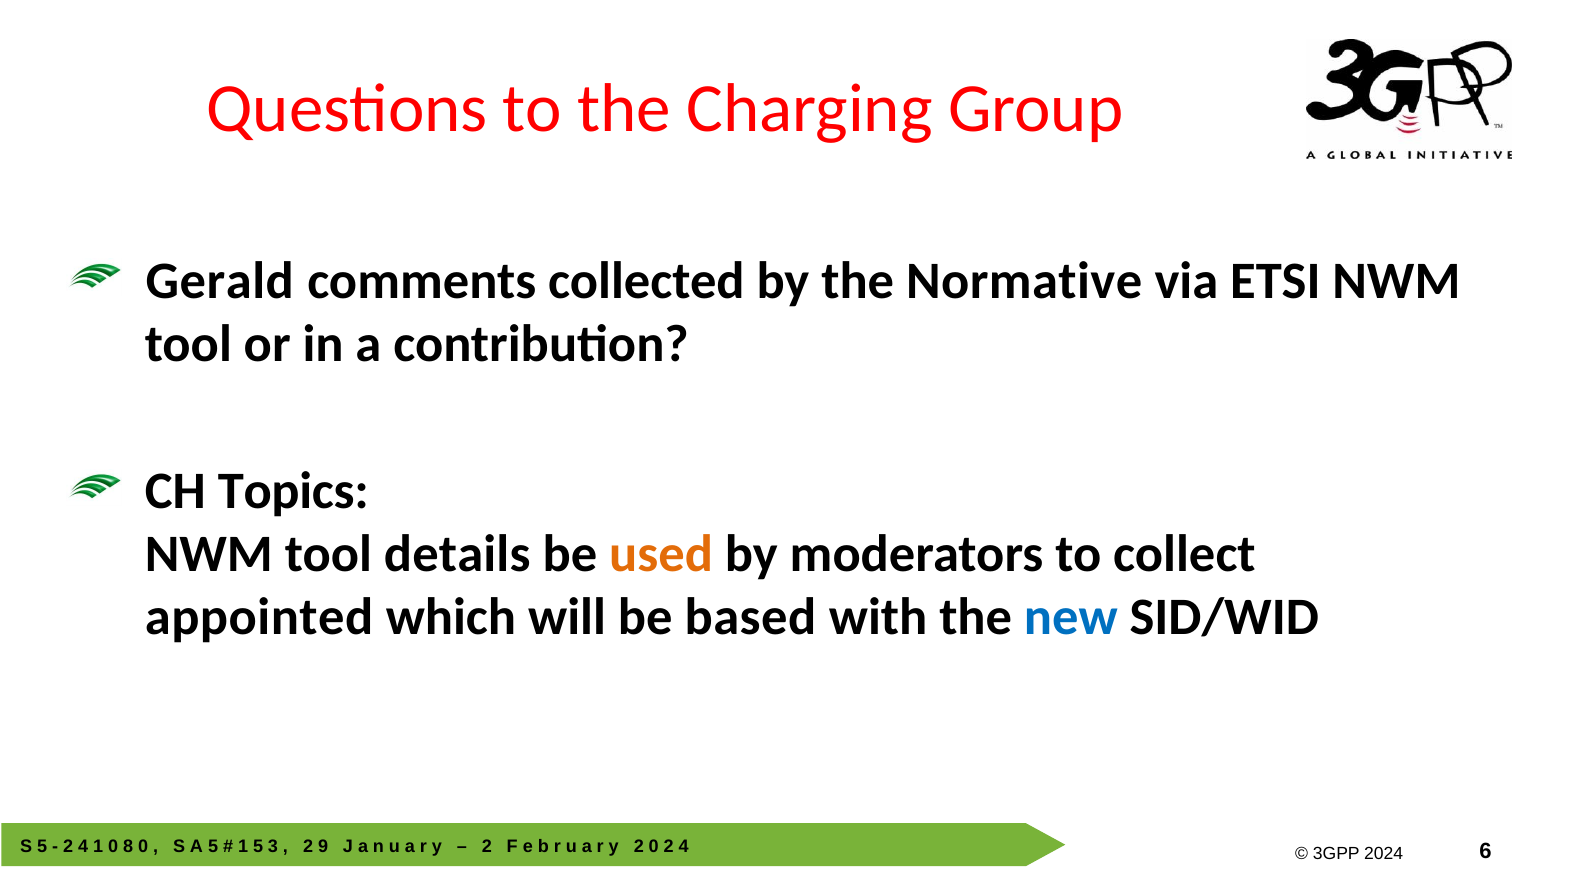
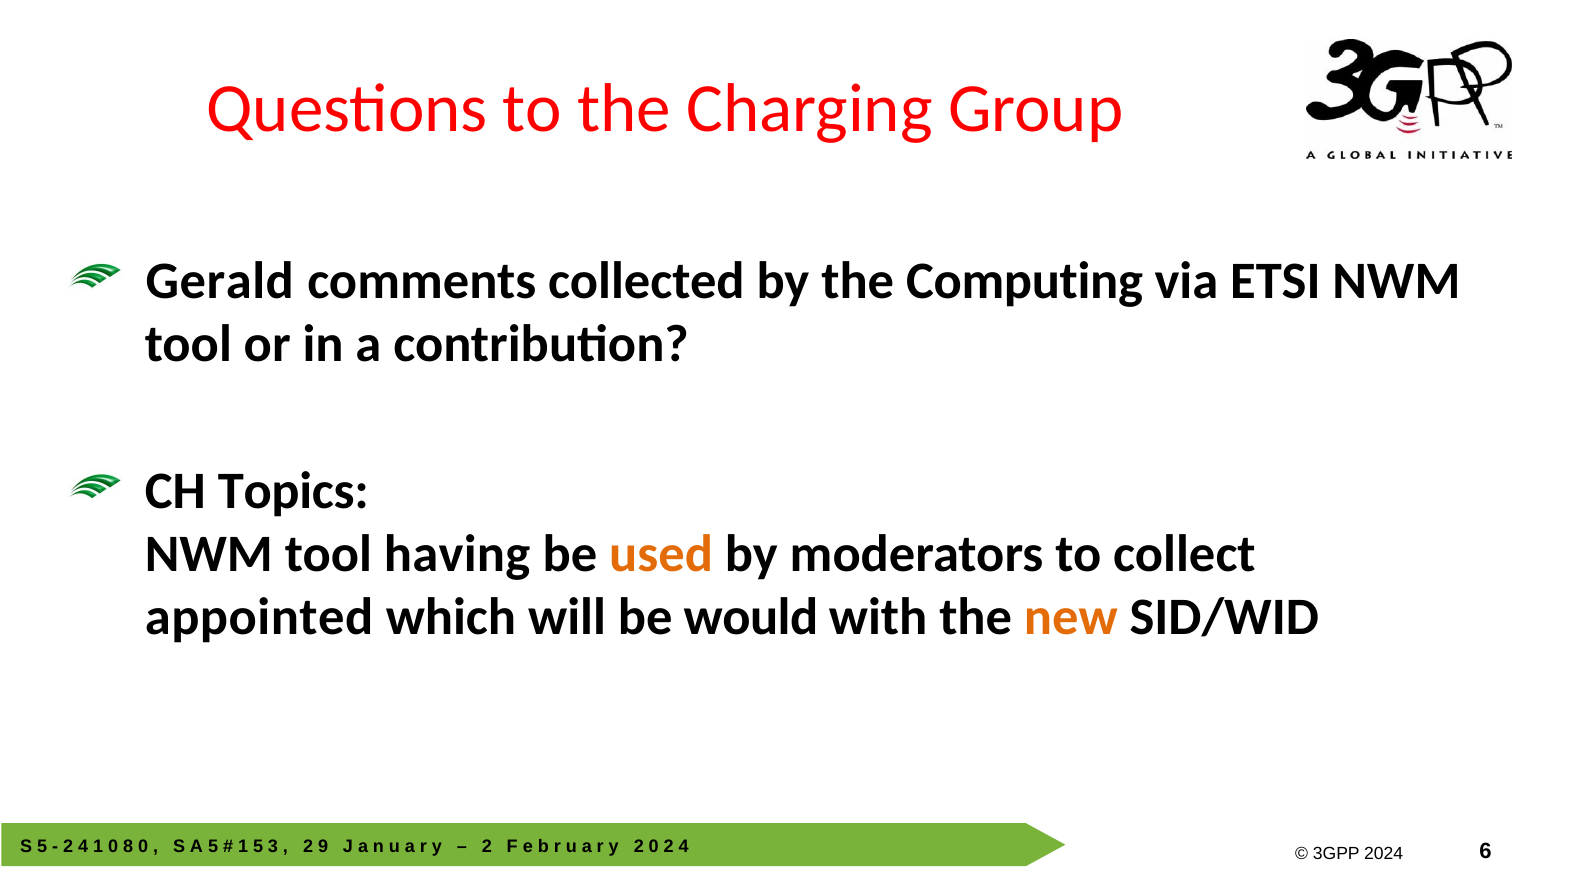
Normative: Normative -> Computing (1025, 281)
details: details -> having (457, 554)
based: based -> would (751, 617)
new colour: blue -> orange (1071, 617)
